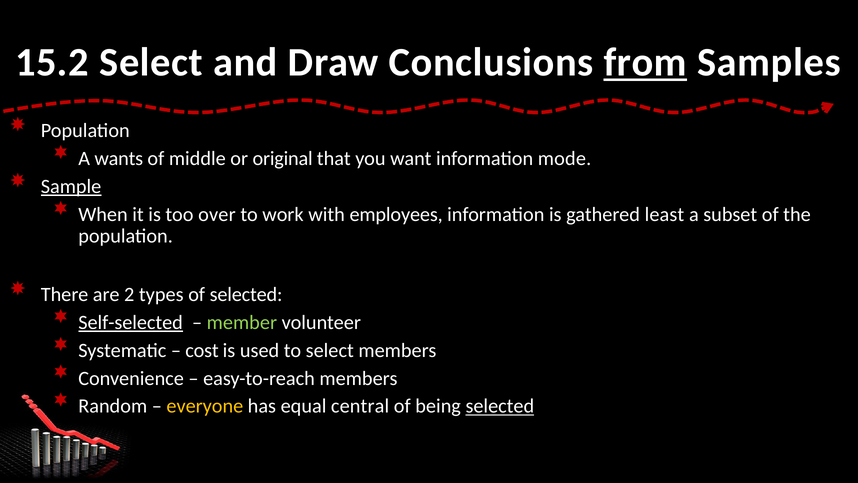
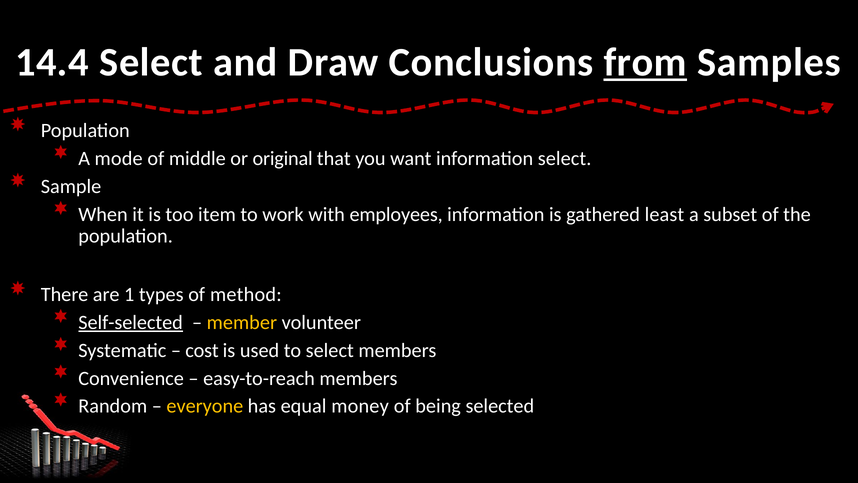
15.2: 15.2 -> 14.4 (52, 62)
wants: wants -> mode (119, 158)
information mode: mode -> select (565, 158)
Sample underline: present -> none (71, 186)
over: over -> item (217, 214)
2: 2 -> 1 (129, 294)
of selected: selected -> method (246, 294)
member colour: light green -> yellow (242, 322)
central: central -> money (360, 406)
selected underline: present -> none (500, 406)
